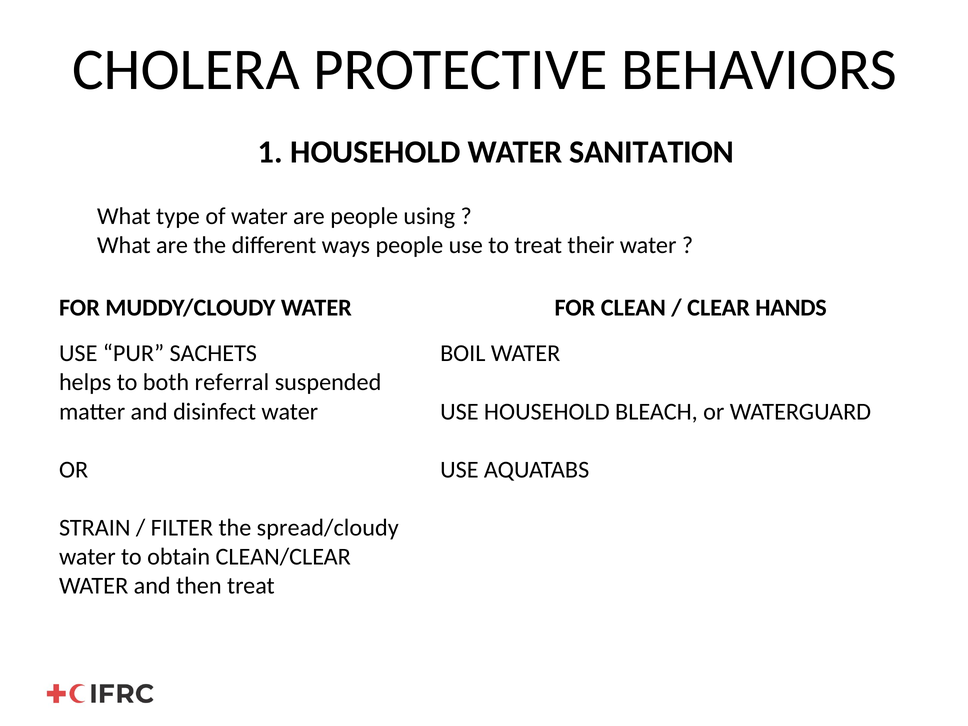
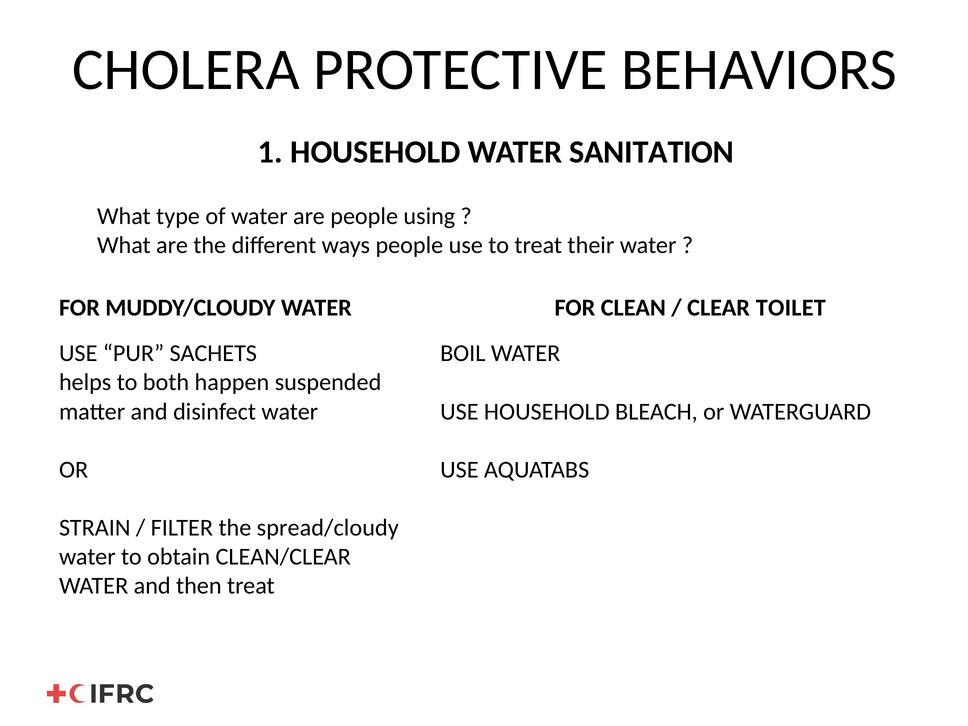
HANDS: HANDS -> TOILET (791, 308)
referral: referral -> happen (232, 382)
